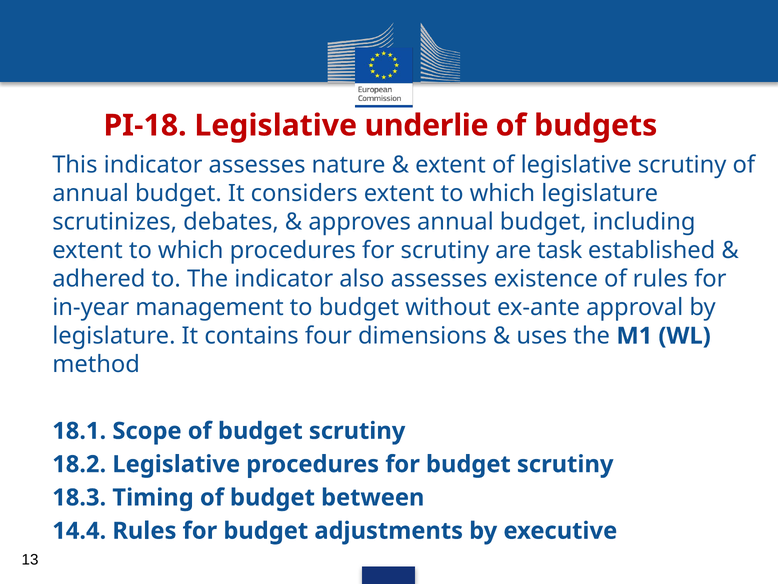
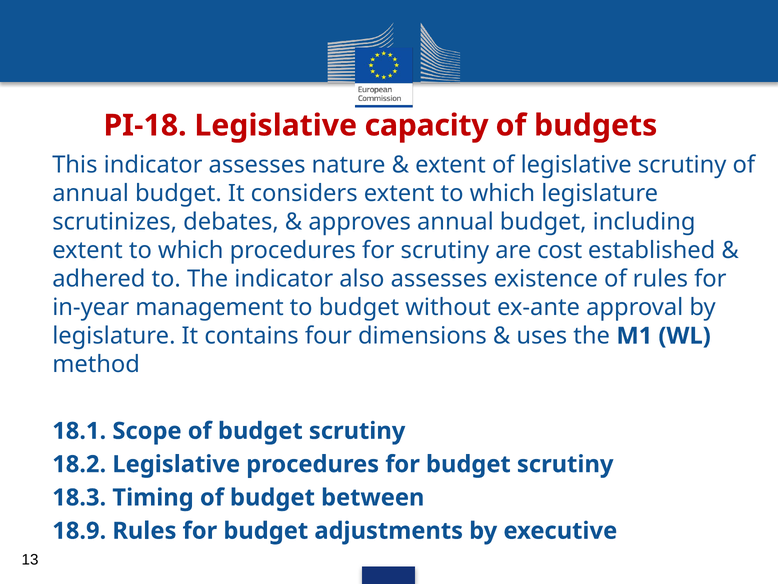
underlie: underlie -> capacity (427, 125)
task: task -> cost (560, 250)
14.4: 14.4 -> 18.9 (79, 530)
